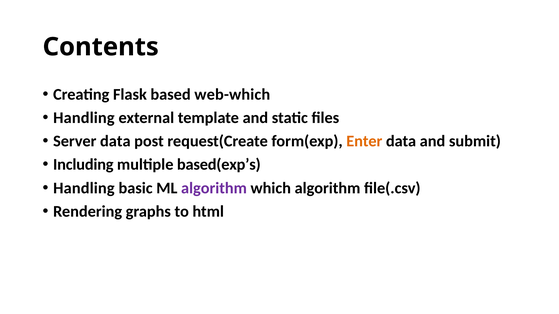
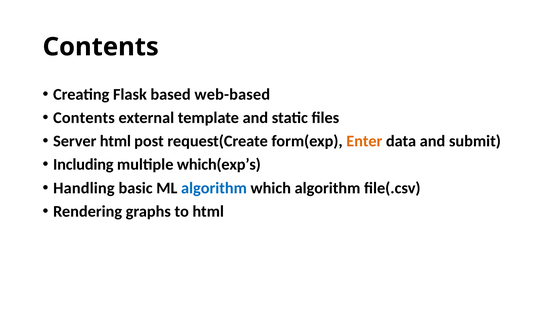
web-which: web-which -> web-based (232, 95)
Handling: Handling -> Contents (84, 118)
Server data: data -> html (115, 141)
based(exp’s: based(exp’s -> which(exp’s (219, 165)
algorithm colour: purple -> blue (214, 188)
